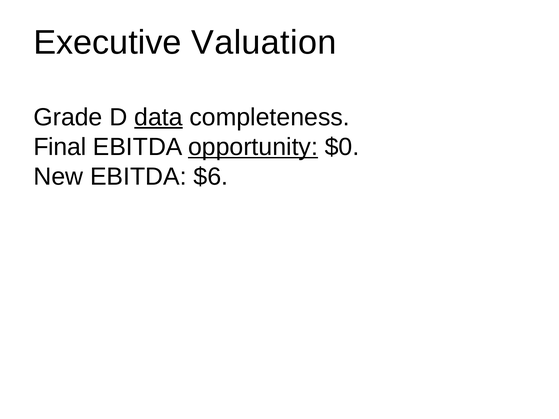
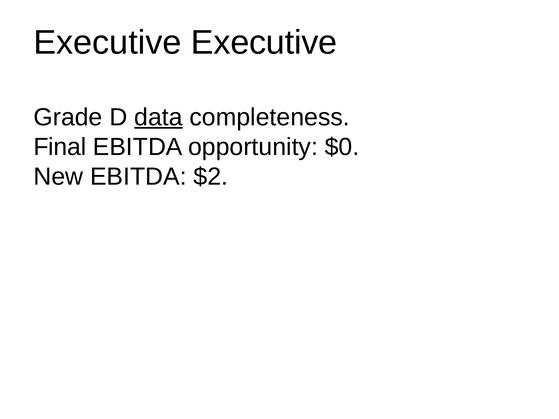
Executive Valuation: Valuation -> Executive (264, 42)
opportunity underline: present -> none (253, 147)
$6: $6 -> $2 (211, 177)
